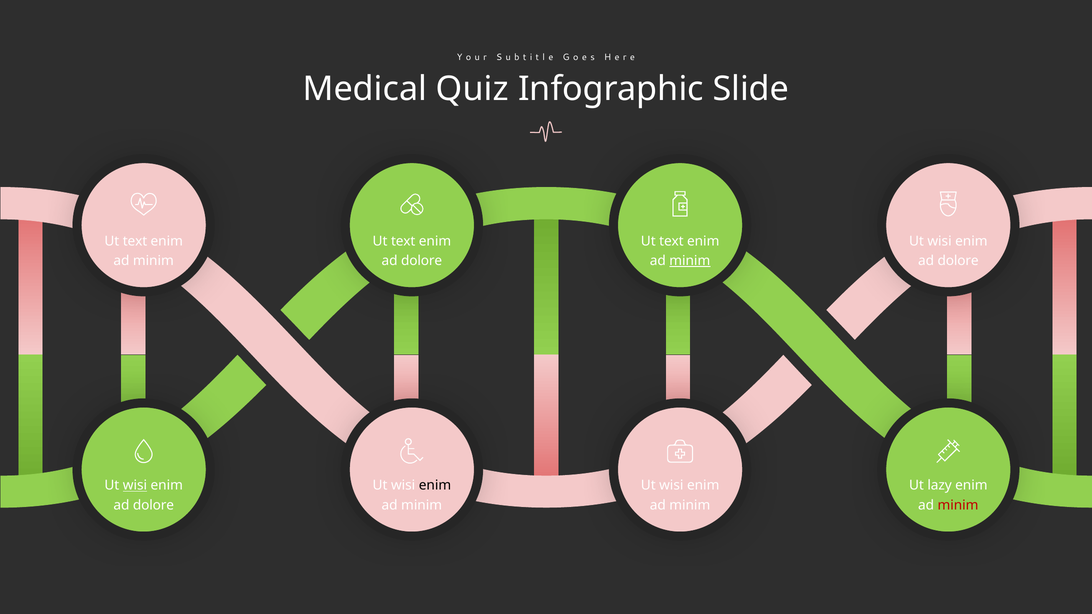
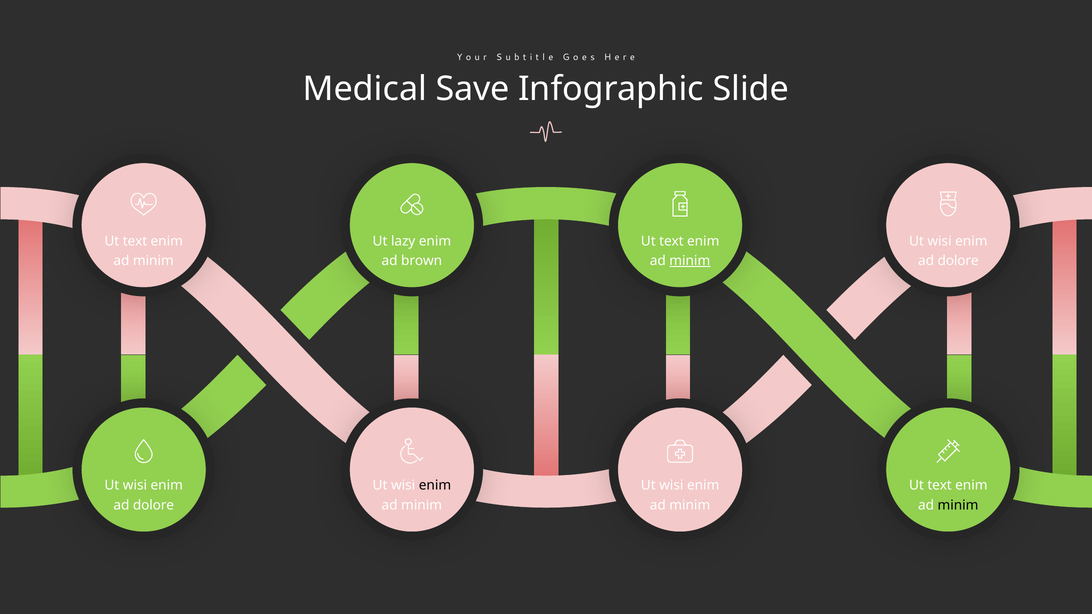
Quiz: Quiz -> Save (473, 89)
text: text -> lazy (403, 241)
dolore: dolore -> brown (422, 261)
wisi underline: present -> none (135, 486)
lazy: lazy -> text (940, 486)
minim colour: red -> black (958, 505)
